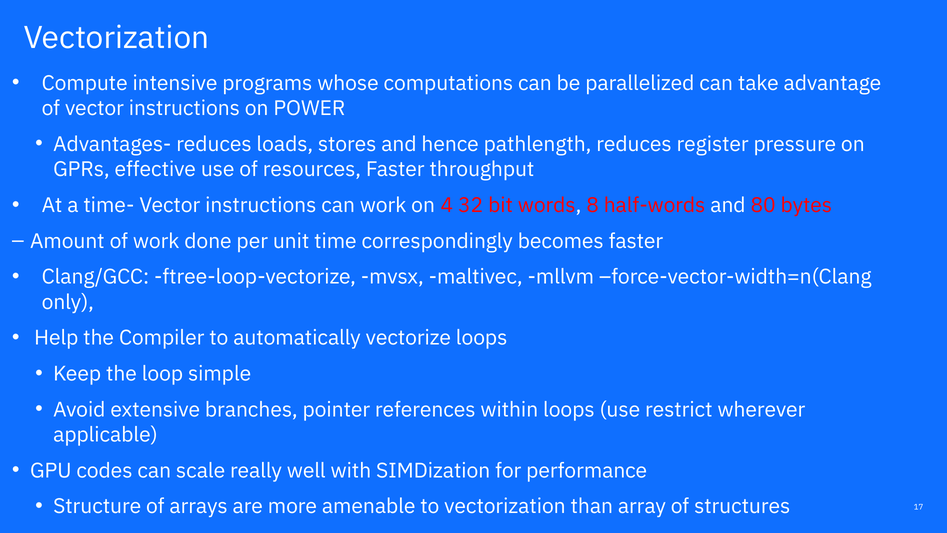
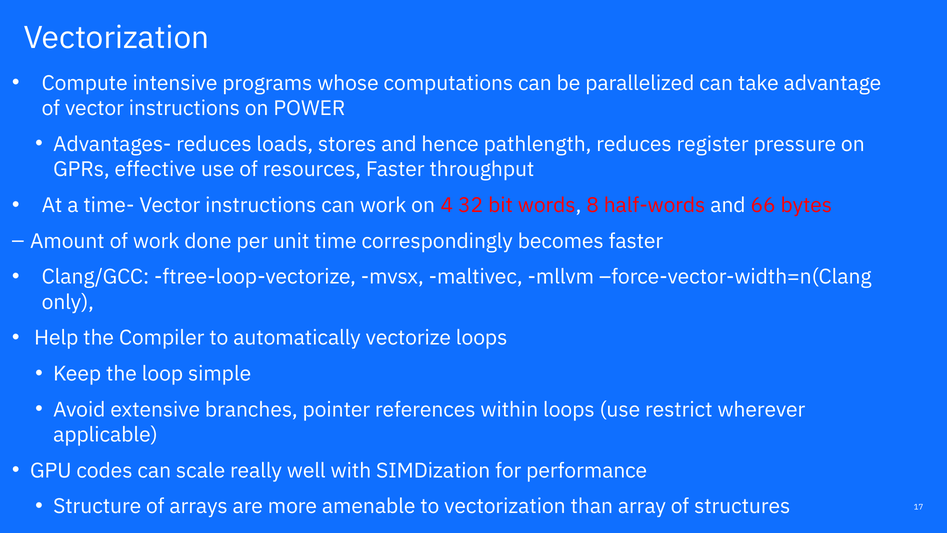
80: 80 -> 66 (763, 205)
